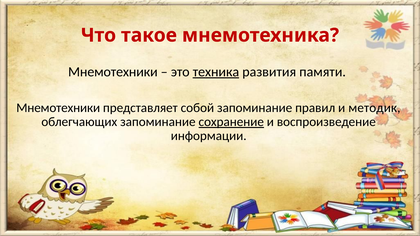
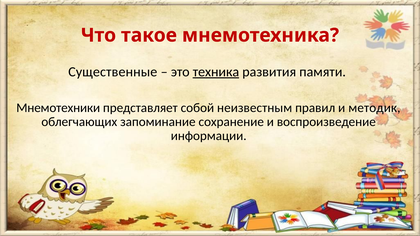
Мнемотехники: Мнемотехники -> Существенные (113, 72)
собой запоминание: запоминание -> неизвестным (255, 108)
сохранение underline: present -> none (231, 122)
